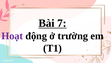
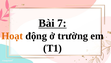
Hoạt colour: purple -> orange (12, 36)
